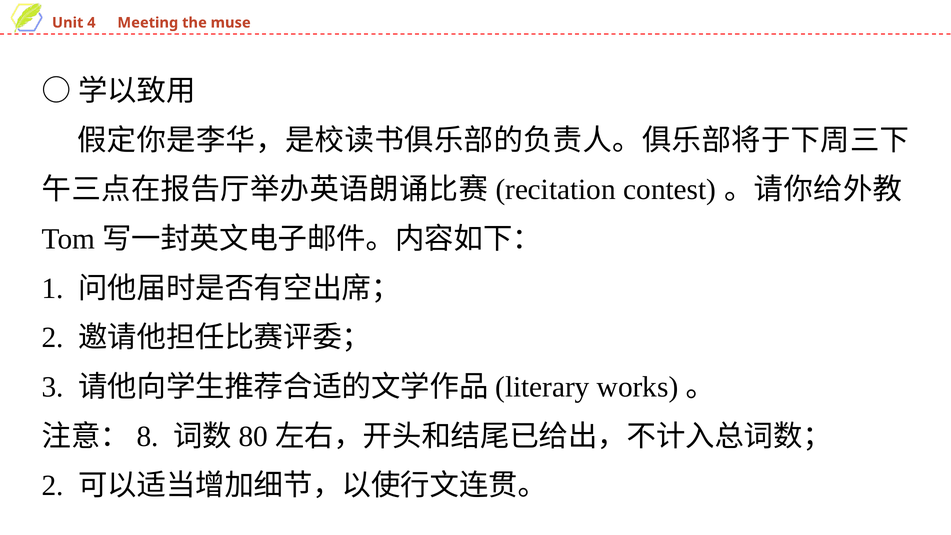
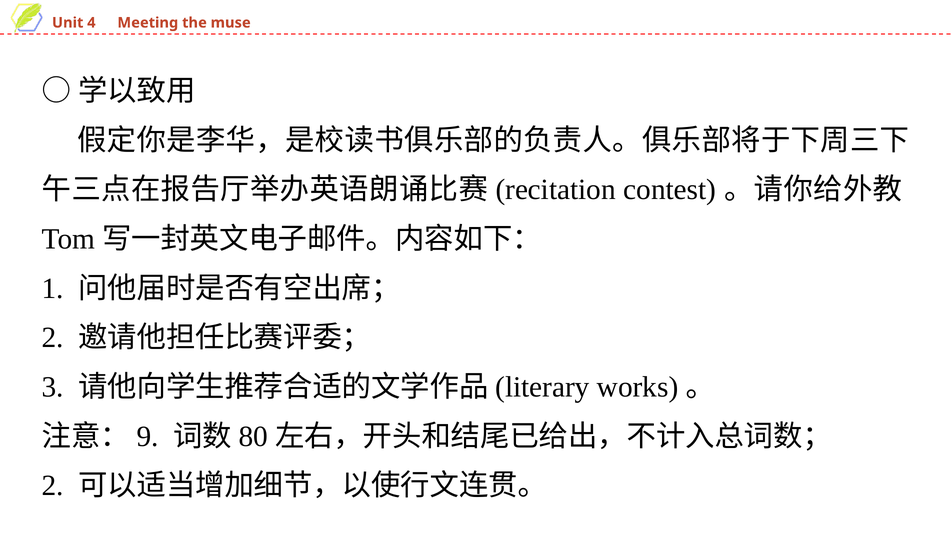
8: 8 -> 9 (148, 436)
